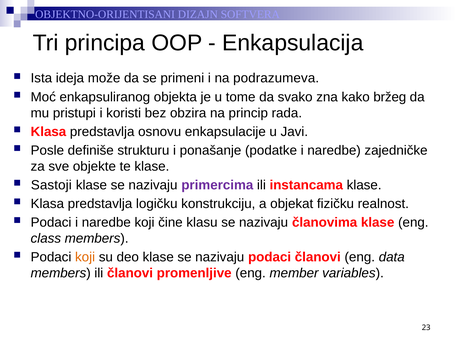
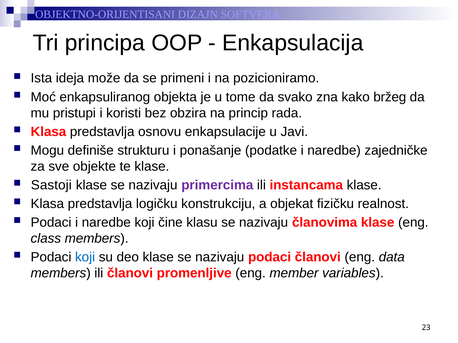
podrazumeva: podrazumeva -> pozicioniramo (276, 78)
Posle: Posle -> Mogu (47, 150)
koji colour: orange -> blue (85, 257)
